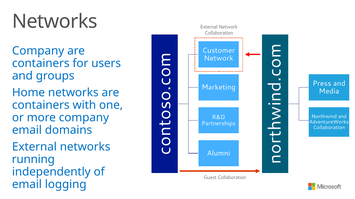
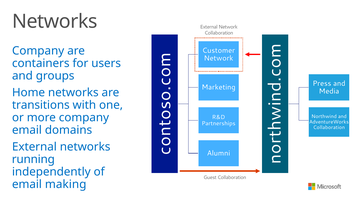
containers: containers -> transitions (41, 105)
logging: logging -> making (66, 185)
